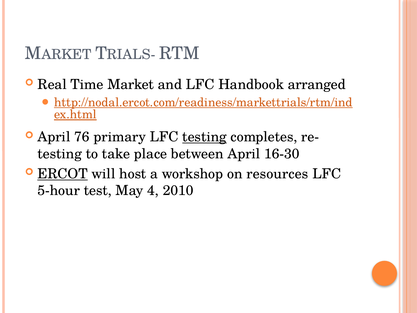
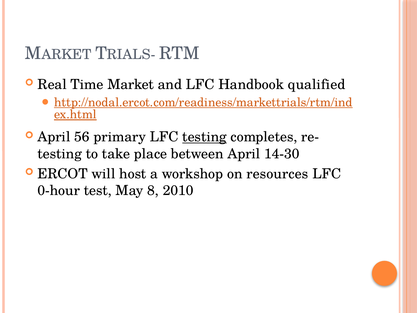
arranged: arranged -> qualified (317, 84)
76: 76 -> 56 (82, 137)
16-30: 16-30 -> 14-30 (282, 154)
ERCOT underline: present -> none (63, 174)
5-hour: 5-hour -> 0-hour (59, 190)
4: 4 -> 8 (153, 190)
